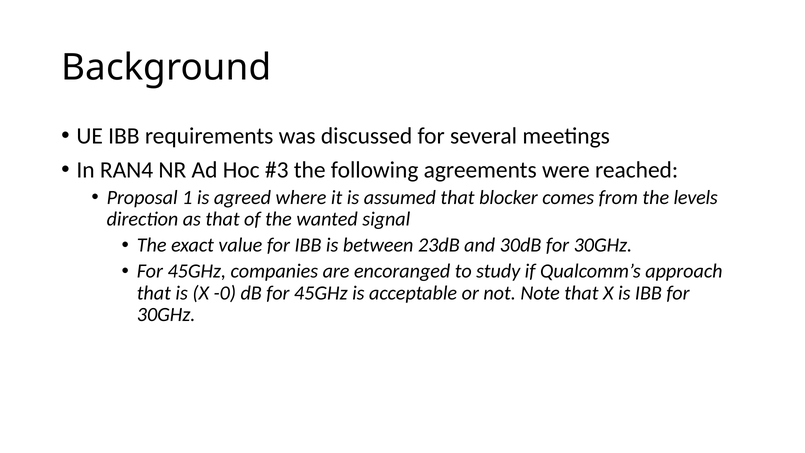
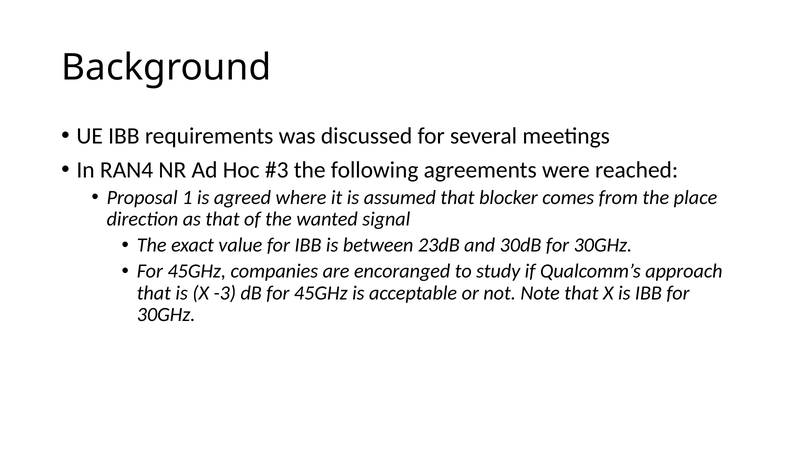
levels: levels -> place (696, 198)
-0: -0 -> -3 (225, 293)
